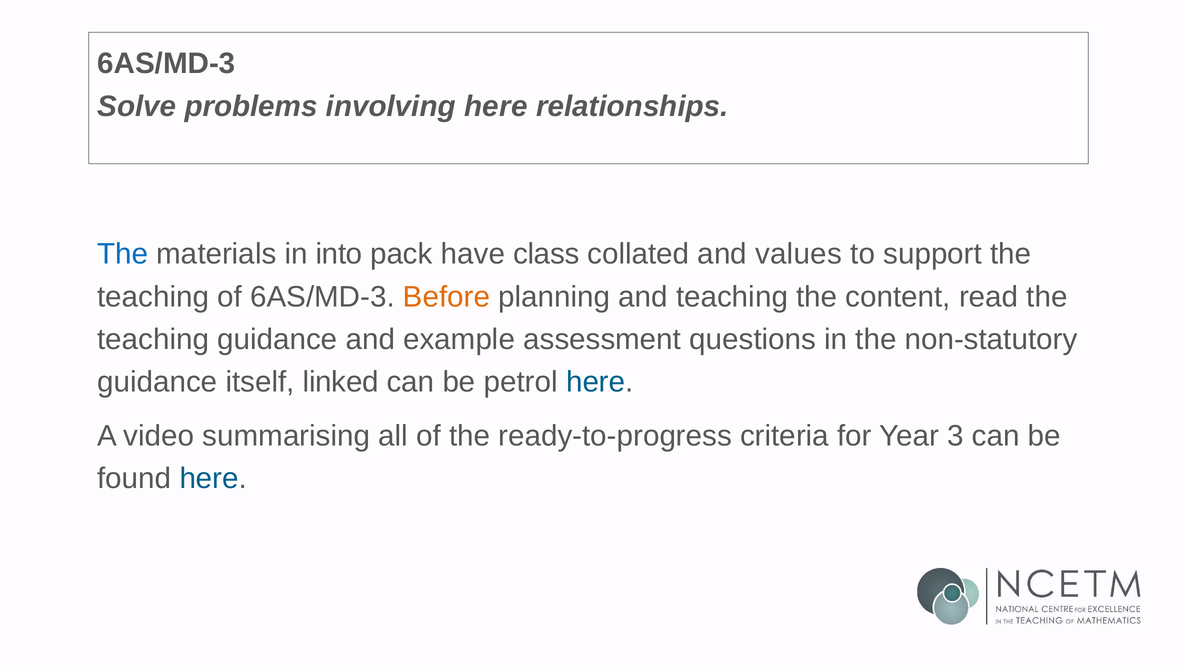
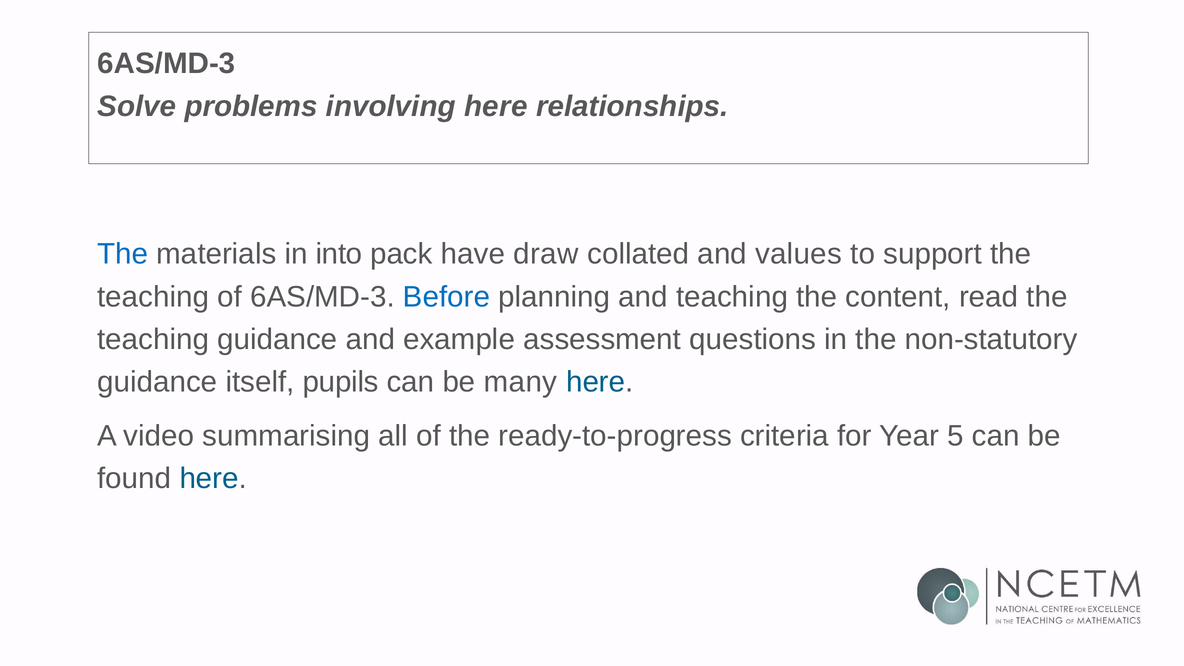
class: class -> draw (546, 254)
Before colour: orange -> blue (447, 297)
linked: linked -> pupils (341, 382)
petrol: petrol -> many (521, 382)
3: 3 -> 5 (956, 436)
